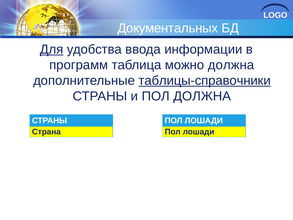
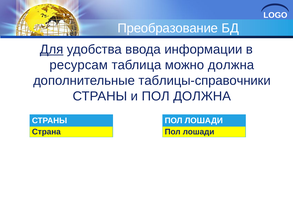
Документальных: Документальных -> Преобразование (168, 28)
программ: программ -> ресурсам (79, 65)
таблицы-справочники underline: present -> none (205, 81)
